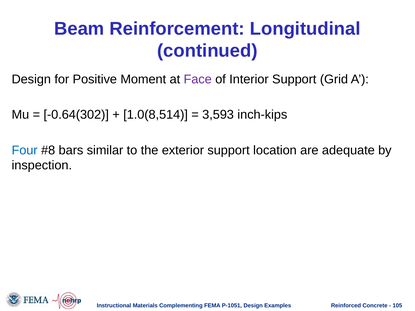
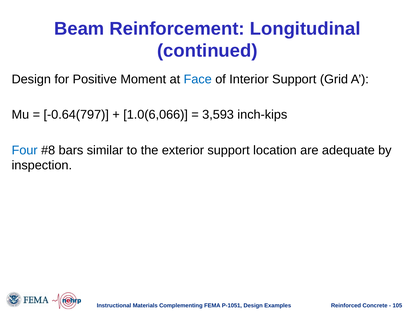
Face colour: purple -> blue (198, 79)
-0.64(302: -0.64(302 -> -0.64(797 (76, 115)
1.0(8,514: 1.0(8,514 -> 1.0(6,066 (156, 115)
